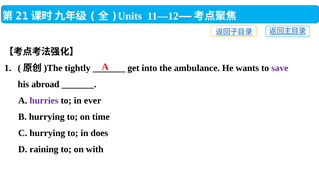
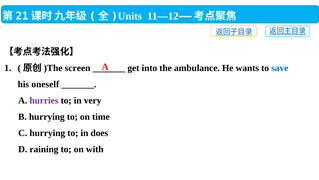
tightly: tightly -> screen (78, 68)
save colour: purple -> blue (280, 68)
abroad: abroad -> oneself (45, 84)
ever: ever -> very (93, 100)
